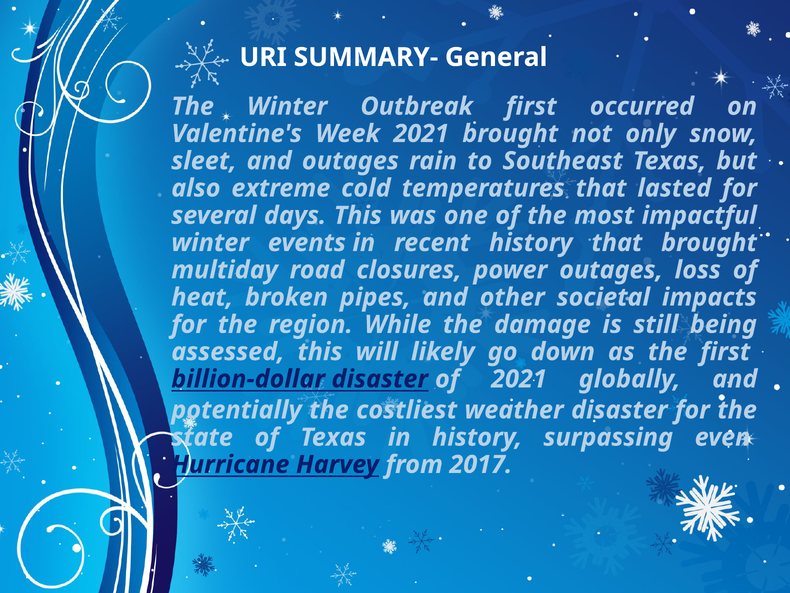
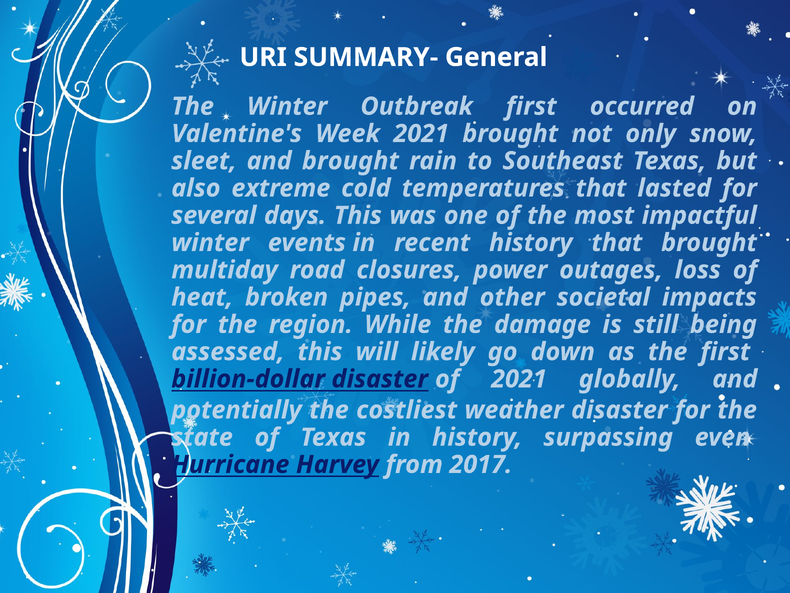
and outages: outages -> brought (350, 161)
